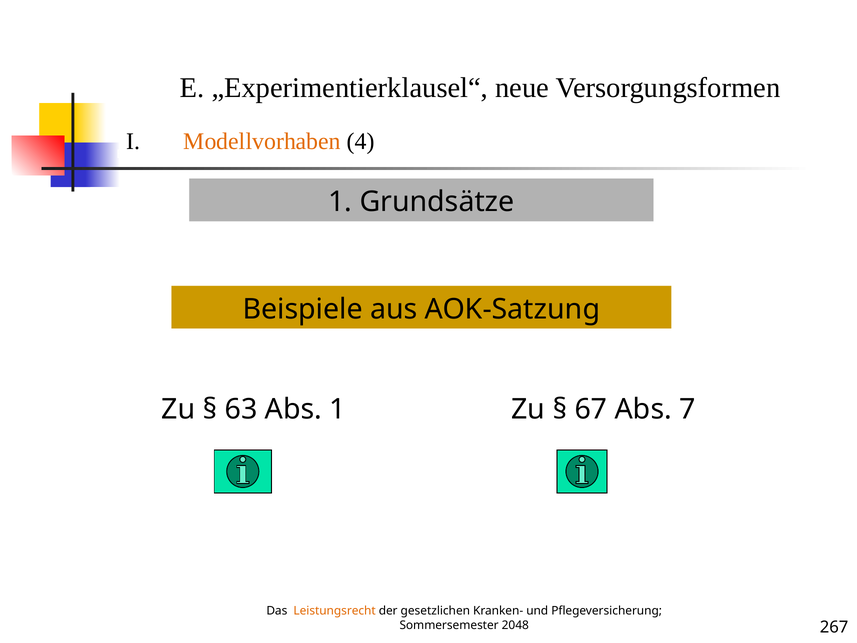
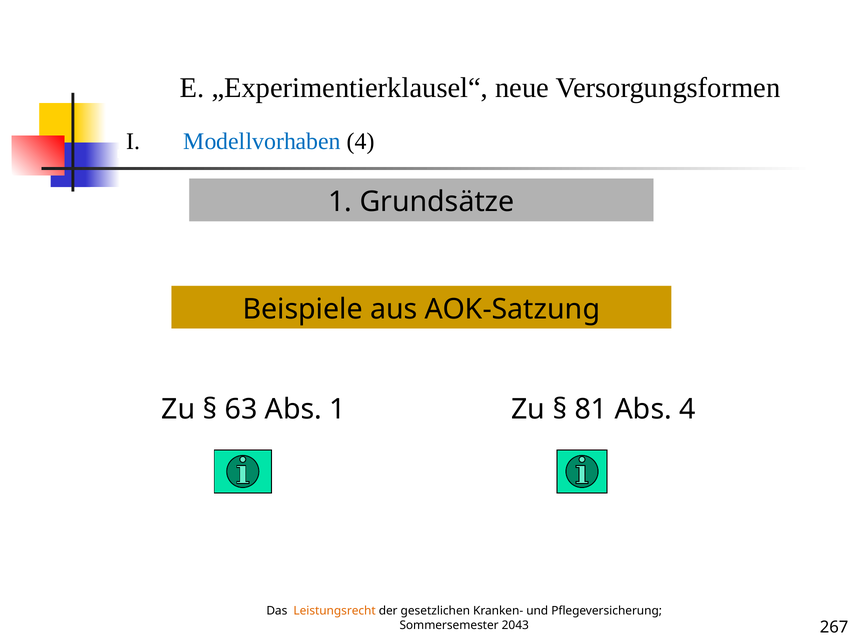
Modellvorhaben colour: orange -> blue (262, 142)
67: 67 -> 81 (591, 409)
Abs 7: 7 -> 4 (687, 409)
2048: 2048 -> 2043 (515, 625)
